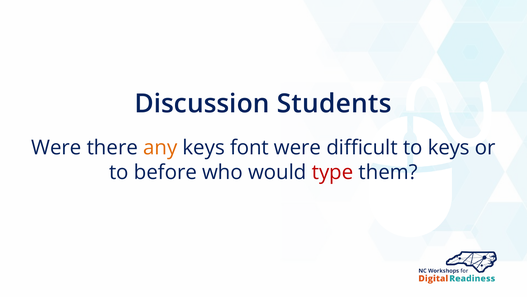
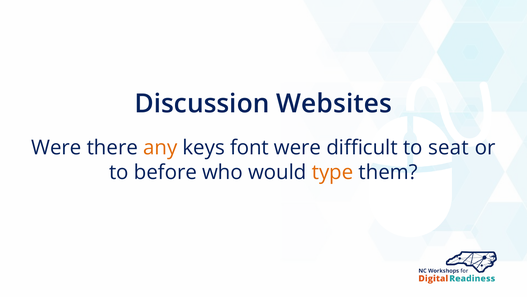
Students: Students -> Websites (334, 104)
to keys: keys -> seat (449, 147)
type colour: red -> orange (333, 172)
